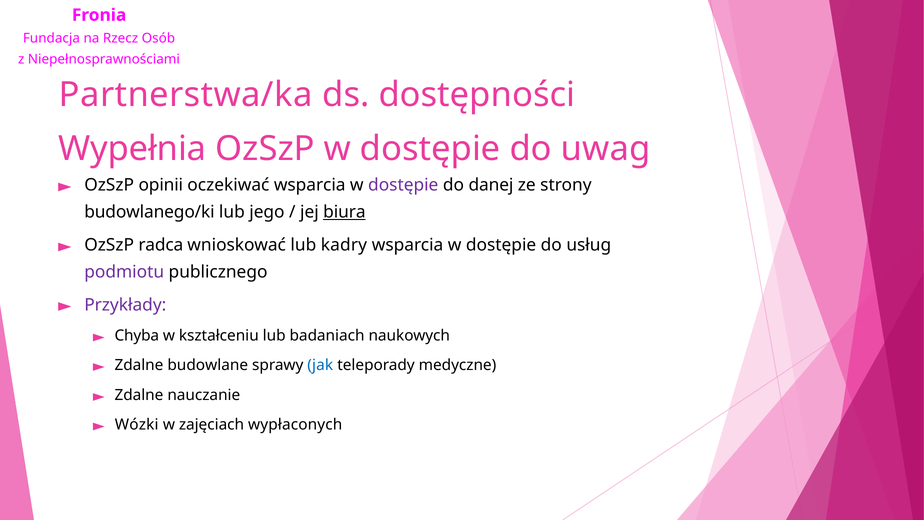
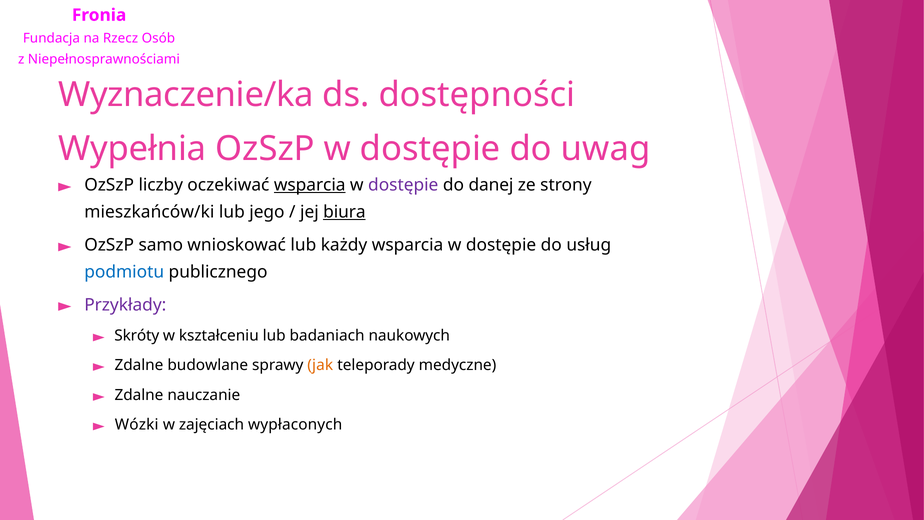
Partnerstwa/ka: Partnerstwa/ka -> Wyznaczenie/ka (186, 95)
opinii: opinii -> liczby (161, 185)
wsparcia underline: none -> present (310, 185)
budowlanego/ki: budowlanego/ki -> mieszkańców/ki (149, 212)
radca: radca -> samo (161, 245)
kadry: kadry -> każdy (344, 245)
podmiotu colour: purple -> blue (124, 272)
Chyba: Chyba -> Skróty (137, 335)
jak colour: blue -> orange (320, 365)
